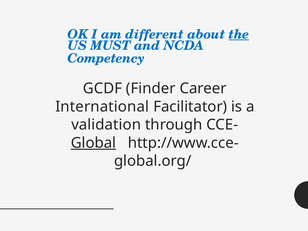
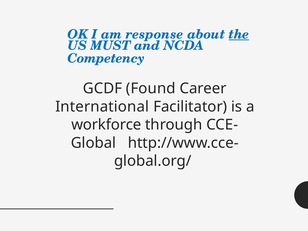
different: different -> response (154, 34)
Finder: Finder -> Found (151, 89)
validation: validation -> workforce (106, 125)
Global underline: present -> none (93, 143)
